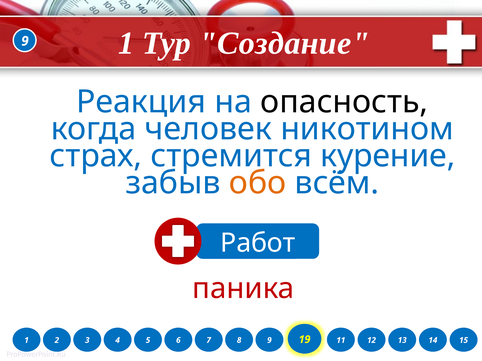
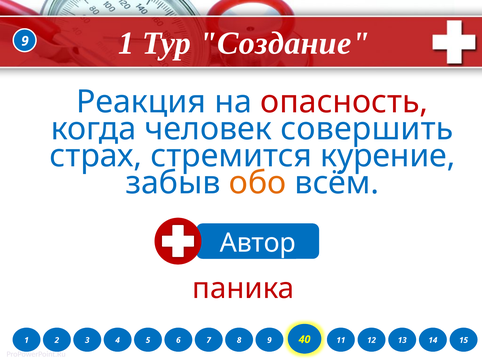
опасность colour: black -> red (344, 102)
никотином: никотином -> совершить (367, 129)
Работ: Работ -> Автор (258, 243)
19: 19 -> 40 (305, 340)
